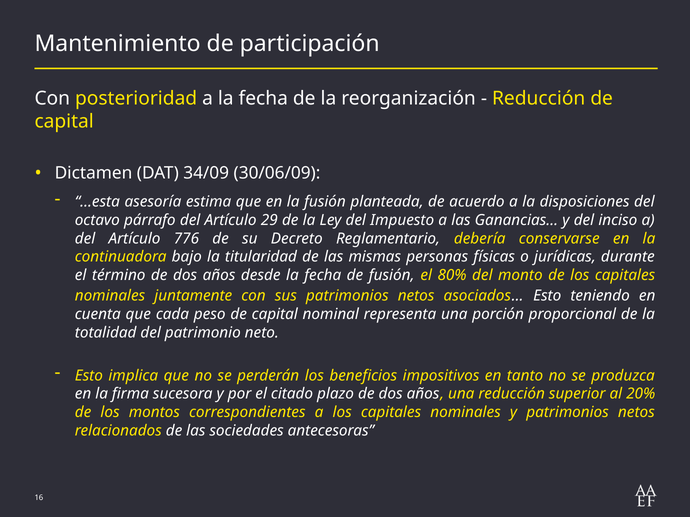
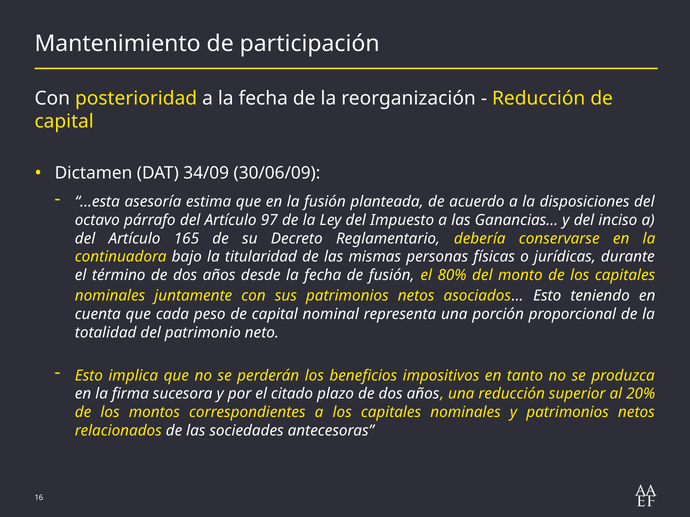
29: 29 -> 97 (269, 220)
776: 776 -> 165 (186, 239)
